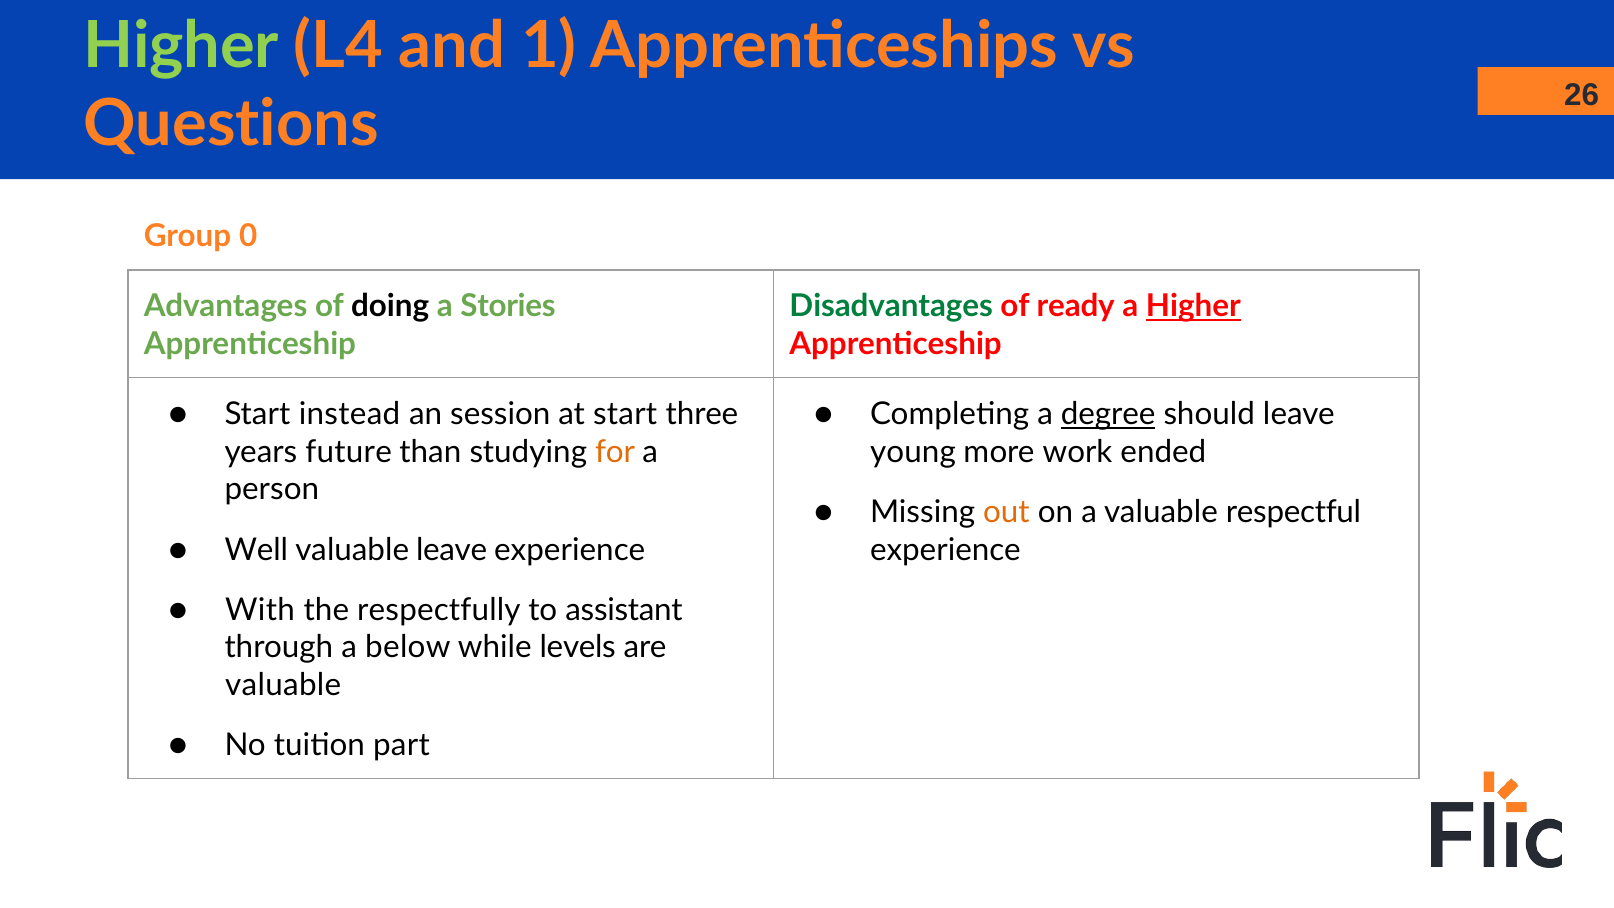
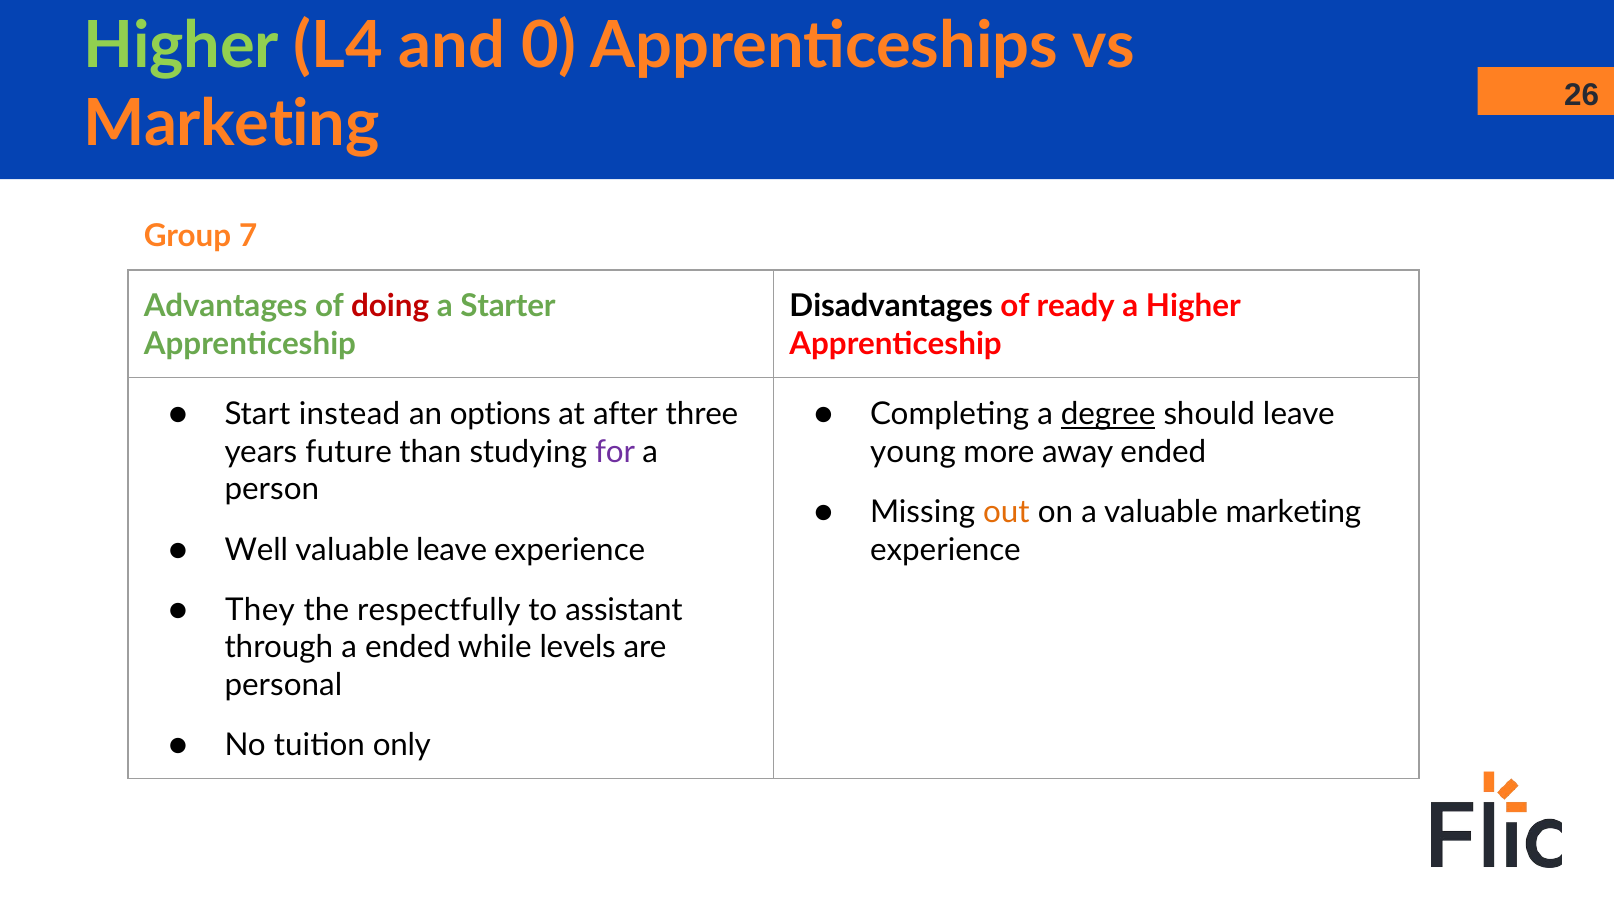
1: 1 -> 0 (549, 46)
Questions: Questions -> Marketing (231, 124)
0: 0 -> 7 (248, 236)
doing colour: black -> red (390, 307)
Stories: Stories -> Starter (508, 307)
Disadvantages colour: green -> black (891, 307)
Higher underline: present -> none (1193, 307)
session: session -> options (500, 414)
at start: start -> after (625, 414)
for colour: orange -> purple (615, 452)
work: work -> away (1078, 452)
valuable respectful: respectful -> marketing (1293, 512)
With: With -> They (260, 610)
a below: below -> ended (408, 647)
valuable: valuable -> personal (283, 685)
part: part -> only (402, 745)
